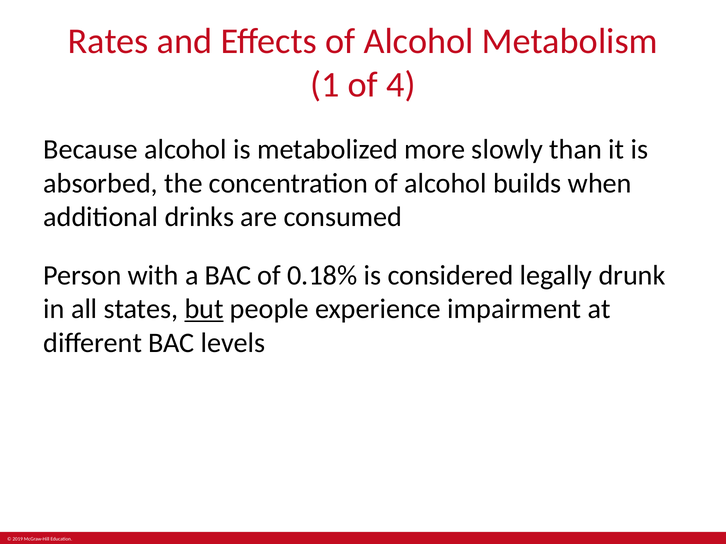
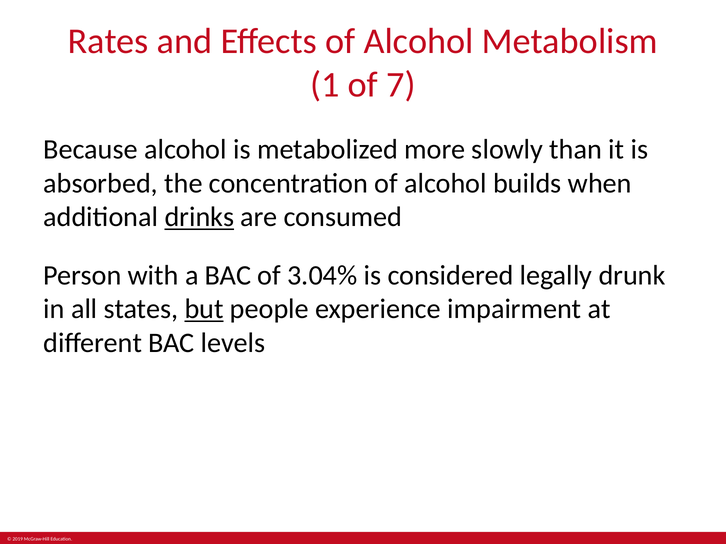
4: 4 -> 7 (401, 85)
drinks underline: none -> present (199, 217)
0.18%: 0.18% -> 3.04% (322, 275)
